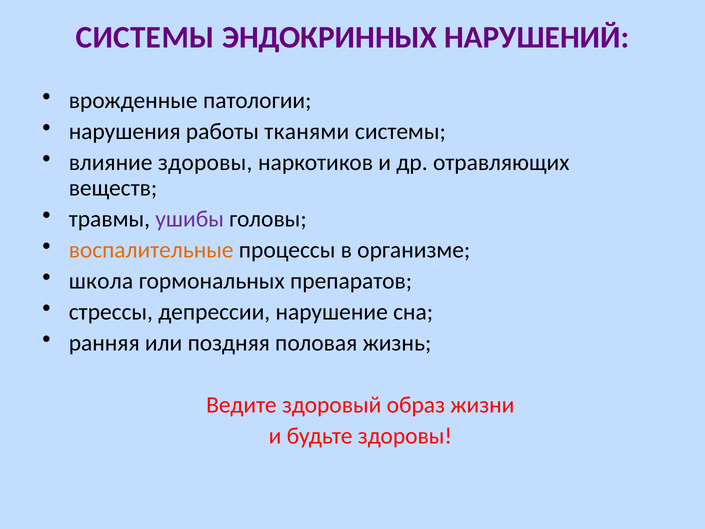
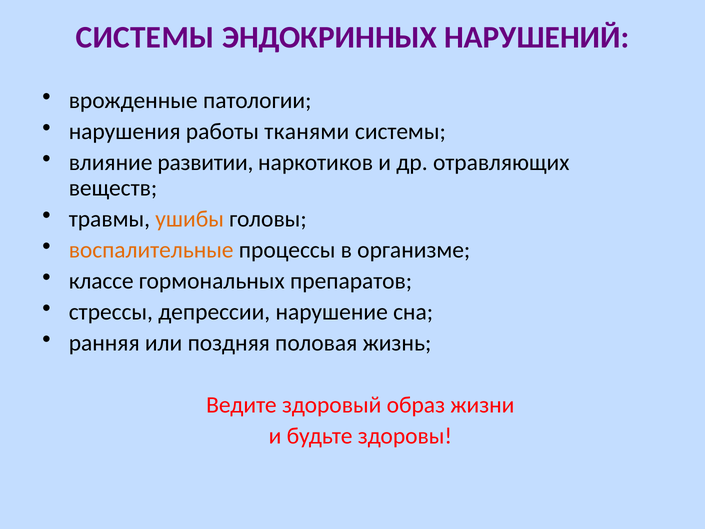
влияние здоровы: здоровы -> развитии (205, 162)
ушибы colour: purple -> orange (190, 219)
школа: школа -> классе (101, 281)
